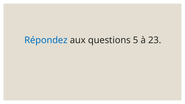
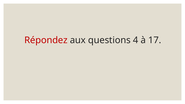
Répondez colour: blue -> red (46, 40)
5: 5 -> 4 (136, 40)
23: 23 -> 17 (155, 40)
